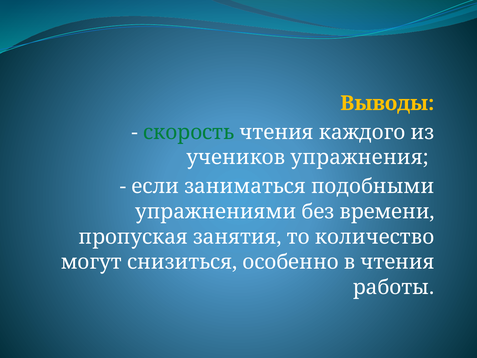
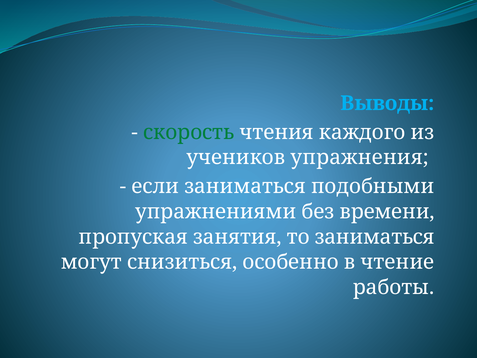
Выводы colour: yellow -> light blue (387, 103)
то количество: количество -> заниматься (375, 237)
в чтения: чтения -> чтение (397, 262)
